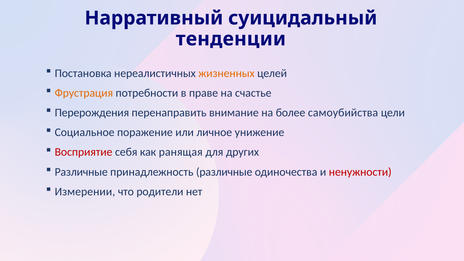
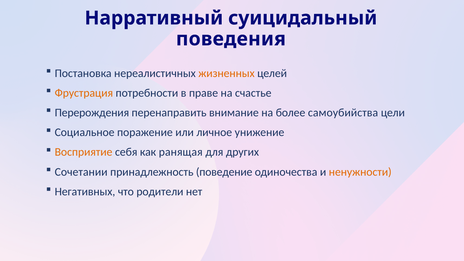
тенденции: тенденции -> поведения (231, 39)
Восприятие colour: red -> orange (84, 152)
Различные: Различные -> Сочетании (81, 172)
принадлежность различные: различные -> поведение (224, 172)
ненужности colour: red -> orange (360, 172)
Измерении: Измерении -> Негативных (85, 192)
